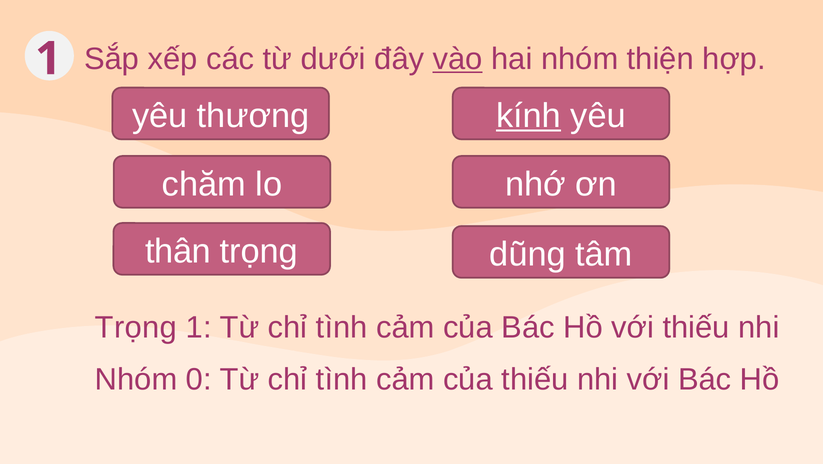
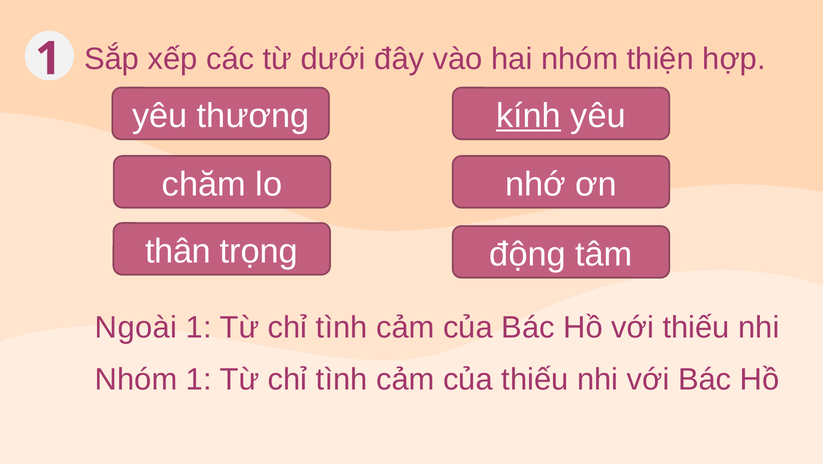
vào underline: present -> none (458, 59)
dũng: dũng -> động (528, 254)
Trọng: Trọng -> Ngoài (136, 327)
Nhóm 0: 0 -> 1 (199, 380)
